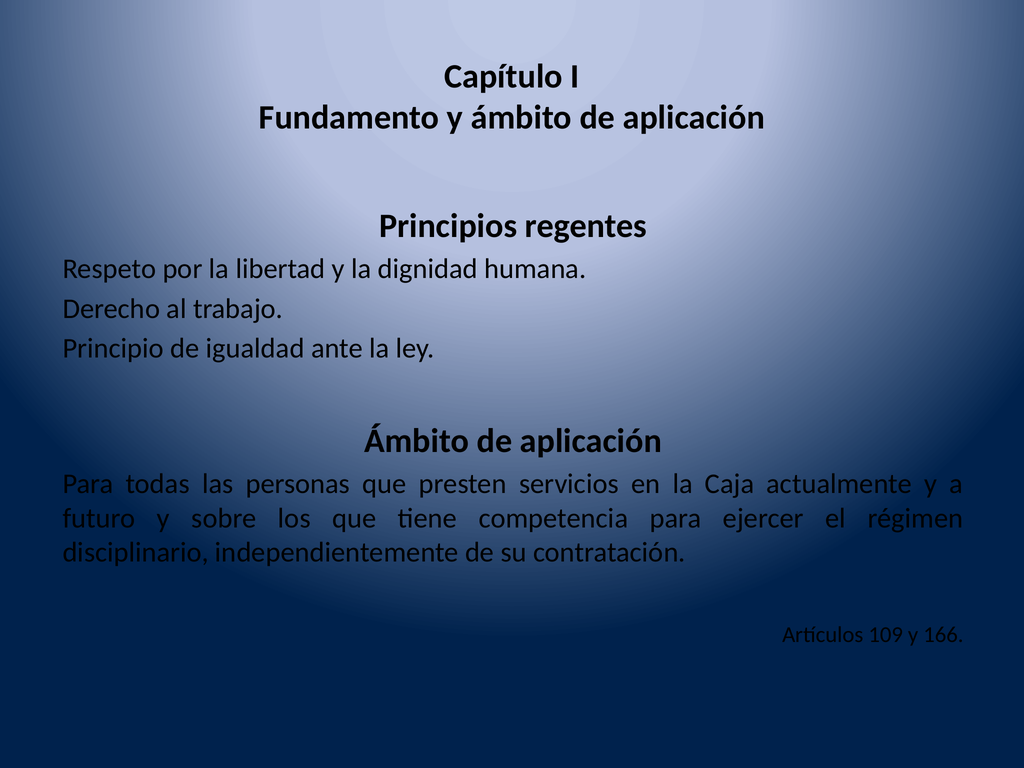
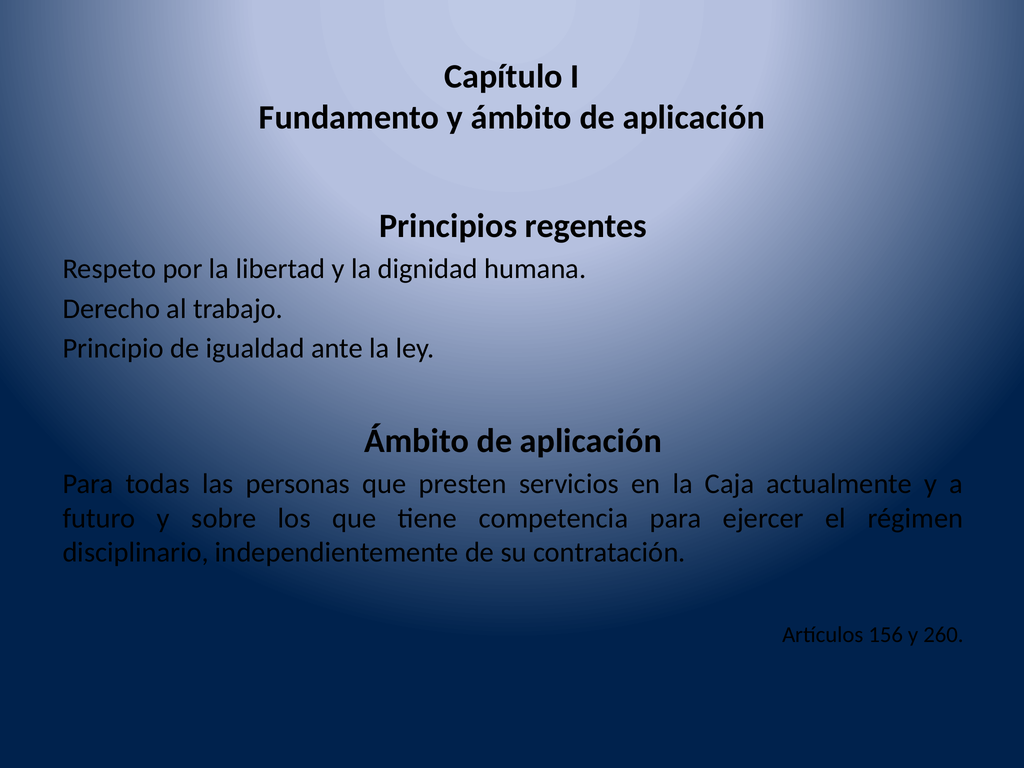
109: 109 -> 156 (886, 635)
166: 166 -> 260 (943, 635)
